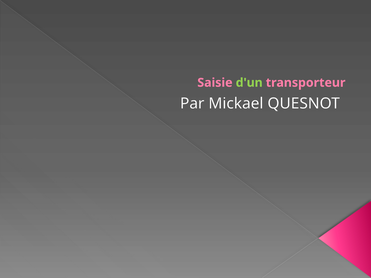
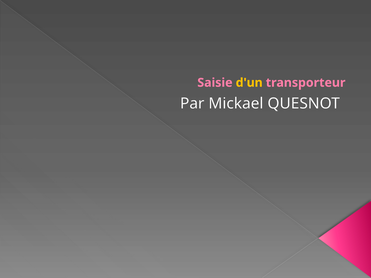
d'un colour: light green -> yellow (249, 83)
